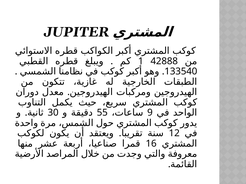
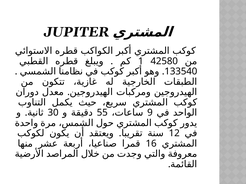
42888: 42888 -> 42580 (164, 61)
